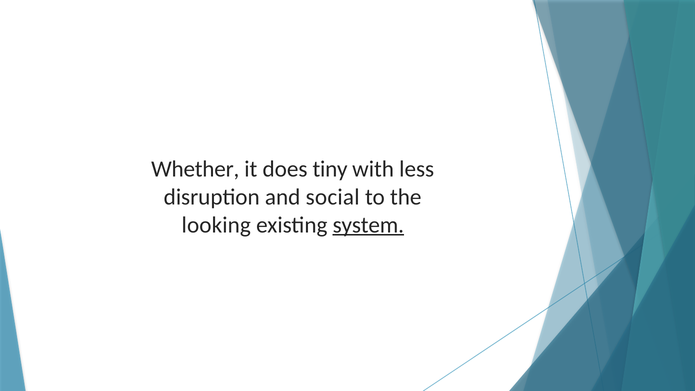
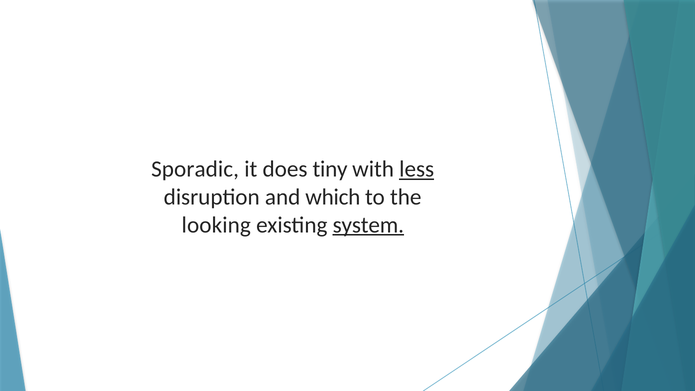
Whether: Whether -> Sporadic (195, 169)
less underline: none -> present (417, 169)
social: social -> which (333, 197)
